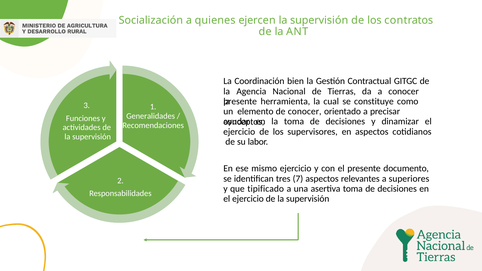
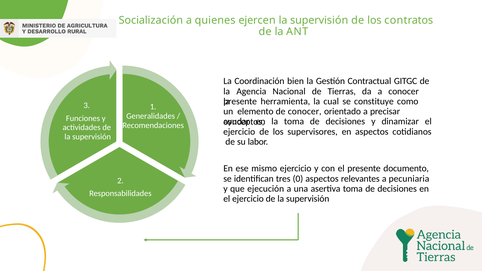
7: 7 -> 0 (298, 179)
superiores: superiores -> pecuniaria (409, 179)
tipificado: tipificado -> ejecución (266, 189)
